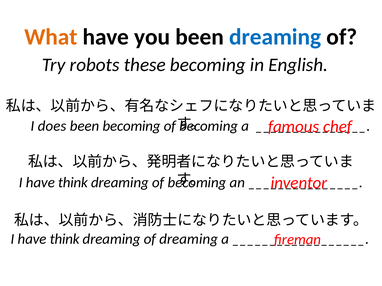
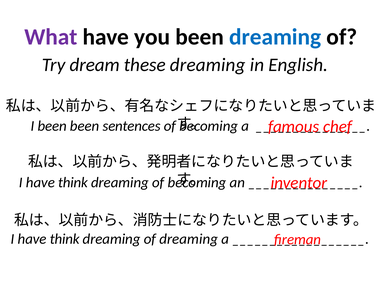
What colour: orange -> purple (51, 37)
robots: robots -> dream (95, 65)
these becoming: becoming -> dreaming (208, 65)
I does: does -> been (52, 126)
been becoming: becoming -> sentences (132, 126)
